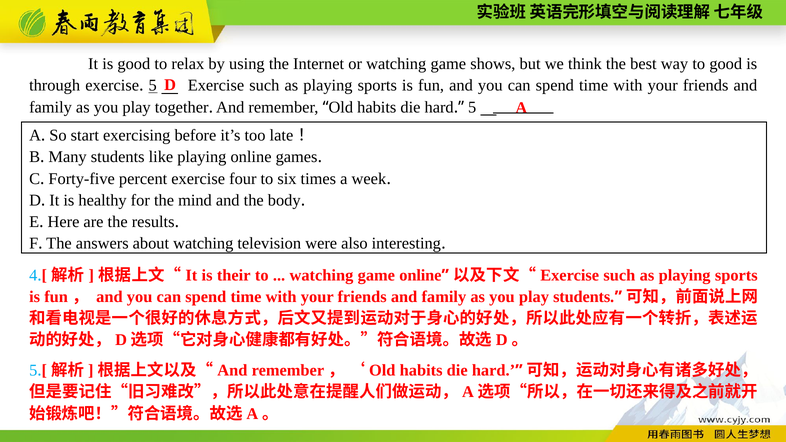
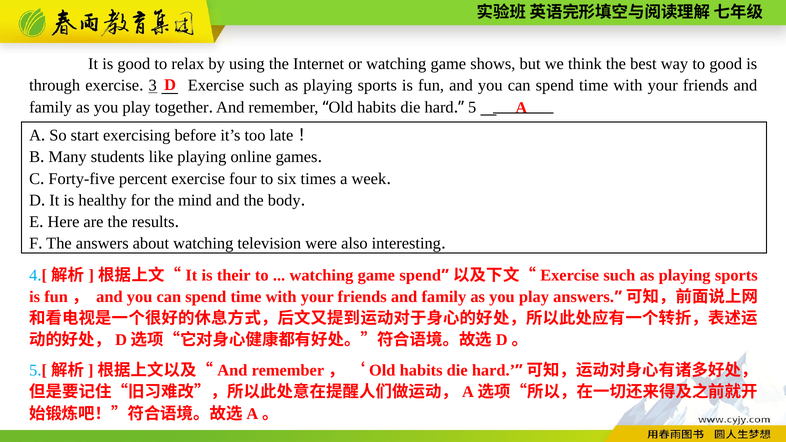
5: 5 -> 3 (153, 86)
game online: online -> spend (420, 275)
play students: students -> answers (584, 297)
